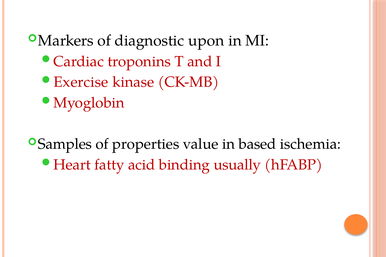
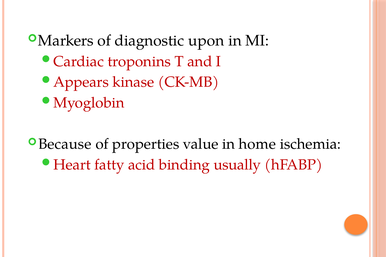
Exercise: Exercise -> Appears (81, 82)
Samples: Samples -> Because (65, 144)
based: based -> home (257, 144)
